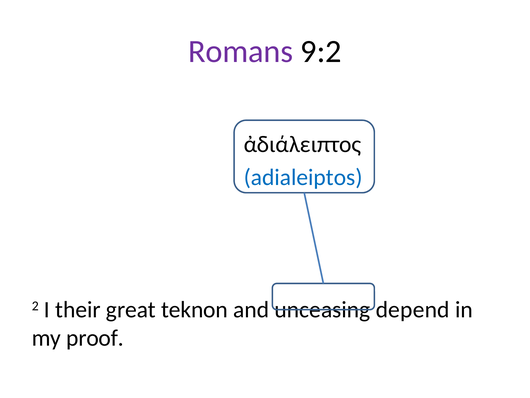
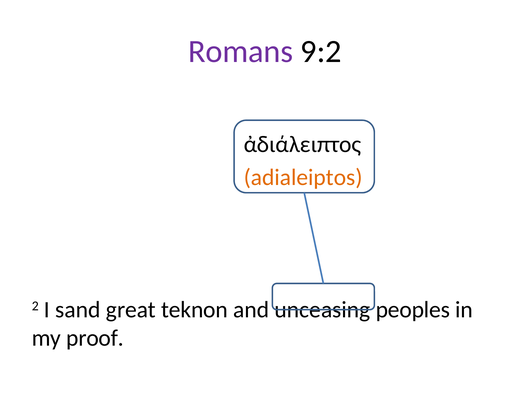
adialeiptos colour: blue -> orange (303, 177)
their: their -> sand (78, 309)
depend: depend -> peoples (413, 309)
